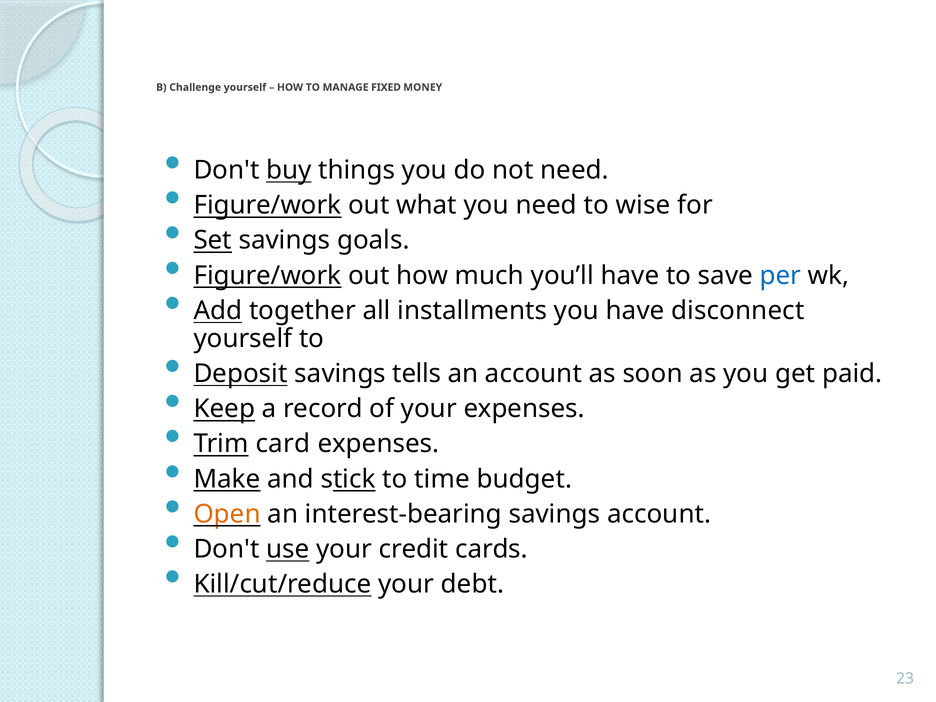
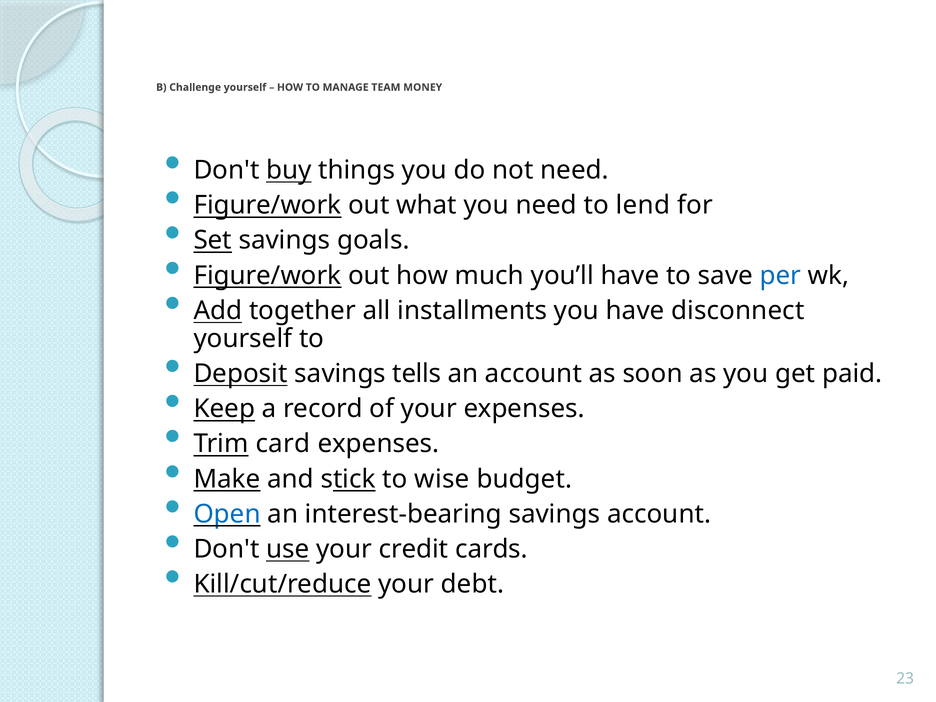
FIXED: FIXED -> TEAM (386, 87)
wise: wise -> lend (643, 205)
time: time -> wise (442, 479)
Open colour: orange -> blue (227, 514)
